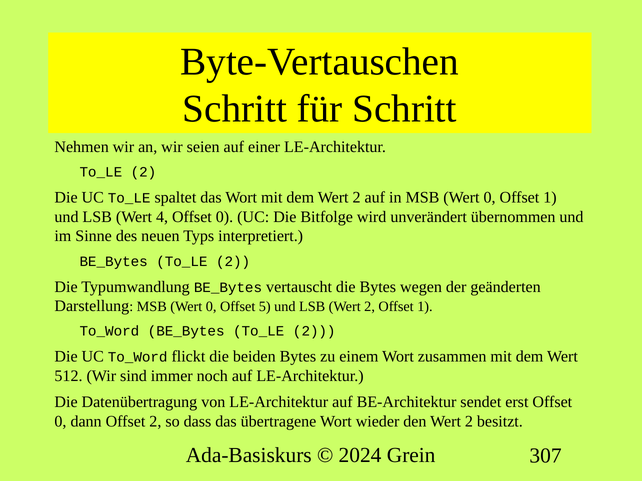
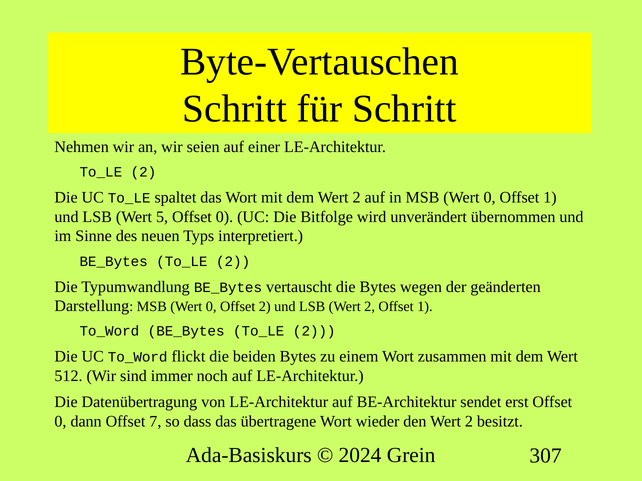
4: 4 -> 5 (162, 217)
Offset 5: 5 -> 2 (265, 307)
Offset 2: 2 -> 7 (155, 422)
